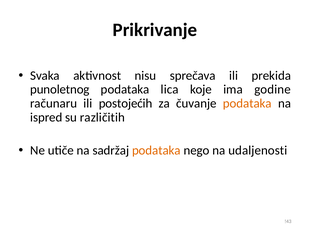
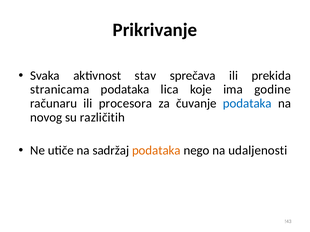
nisu: nisu -> stav (145, 76)
punoletnog: punoletnog -> stranicama (60, 90)
postojećih: postojećih -> procesora (125, 104)
podataka colour: orange -> blue (247, 104)
ispred: ispred -> novog (46, 118)
